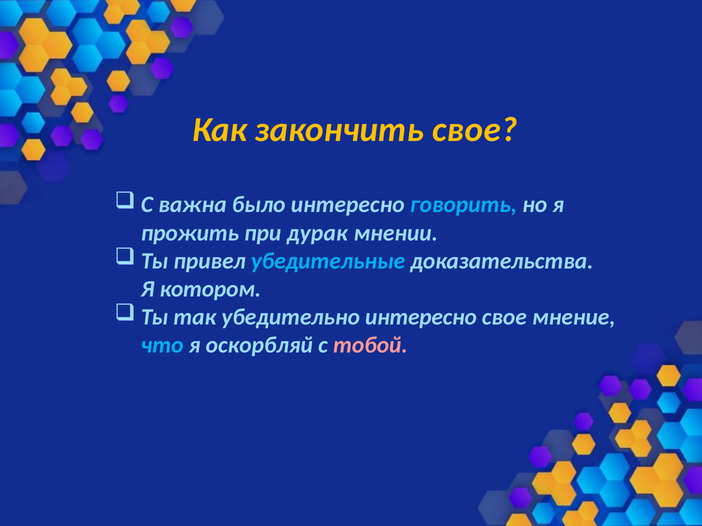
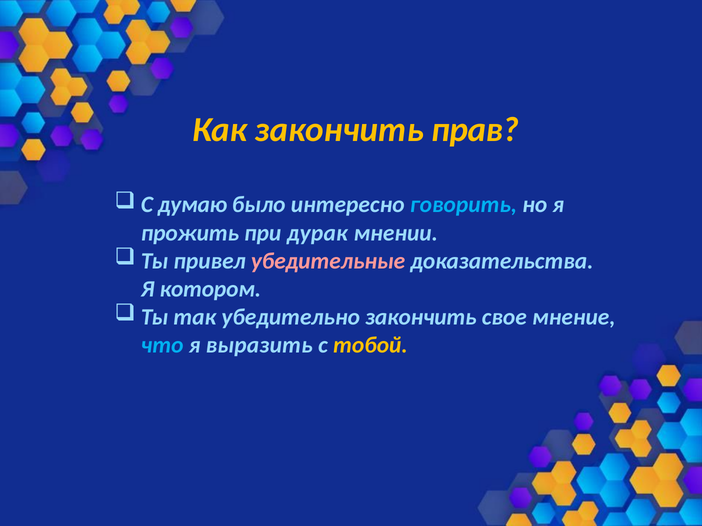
закончить свое: свое -> прав (475, 130)
важна: важна -> думаю (193, 205)
убедительные colour: light blue -> pink (328, 261)
убедительно интересно: интересно -> закончить (421, 317)
оскорбляй: оскорбляй -> выразить (259, 345)
тобой colour: pink -> yellow (370, 345)
